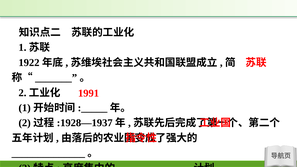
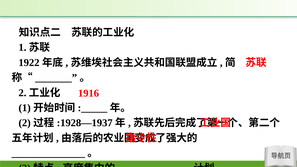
1991: 1991 -> 1916 (89, 93)
